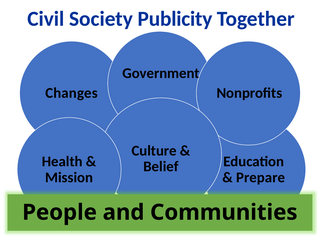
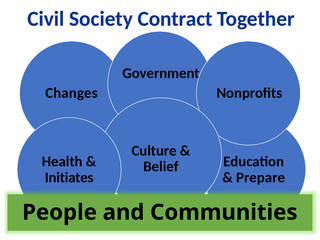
Publicity: Publicity -> Contract (175, 19)
Mission: Mission -> Initiates (69, 177)
